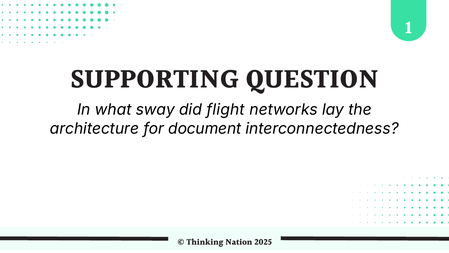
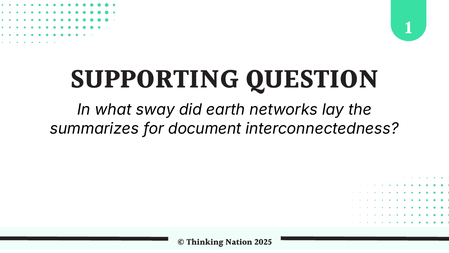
flight: flight -> earth (226, 110)
architecture: architecture -> summarizes (94, 128)
